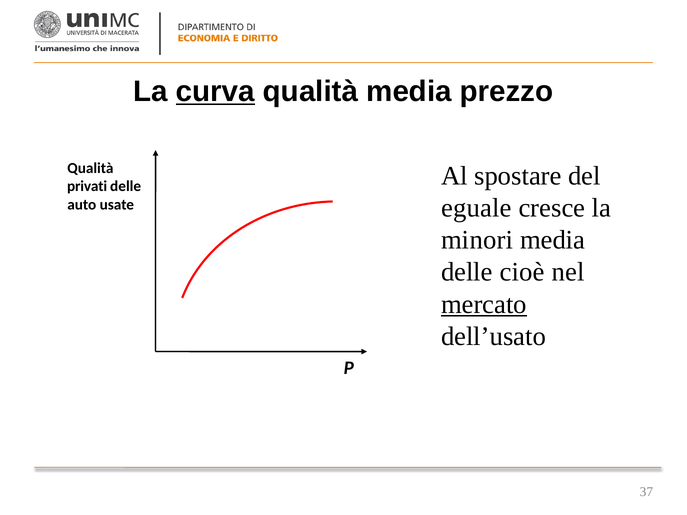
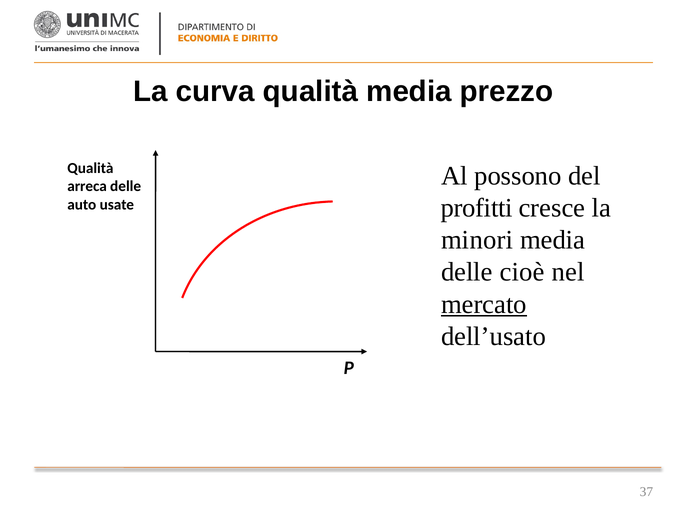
curva underline: present -> none (215, 92)
spostare: spostare -> possono (518, 176)
privati: privati -> arreca (87, 186)
eguale: eguale -> profitti (477, 208)
